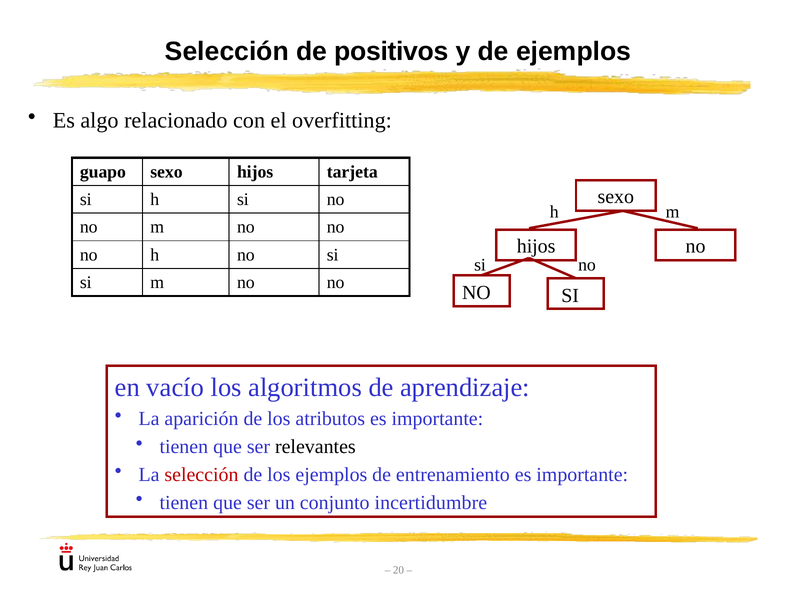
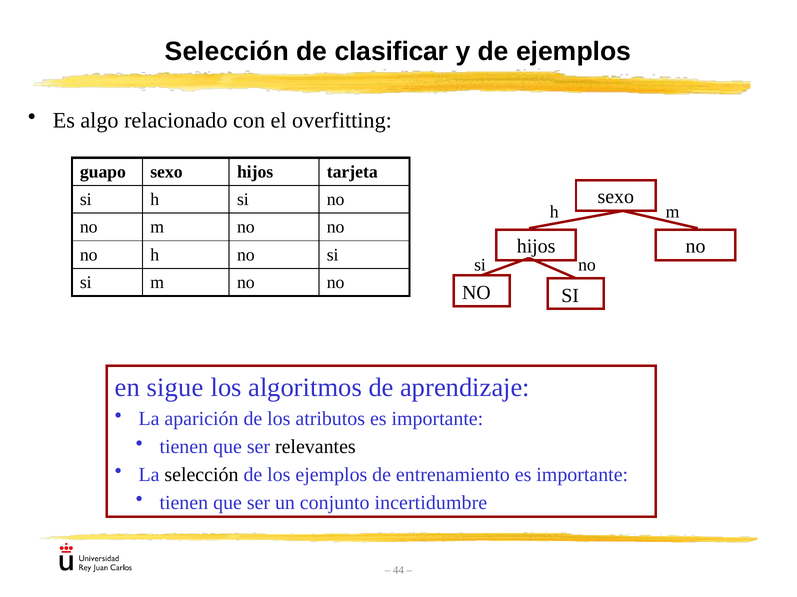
positivos: positivos -> clasificar (391, 52)
vacío: vacío -> sigue (175, 388)
selección colour: red -> black (201, 475)
20: 20 -> 44 (398, 571)
